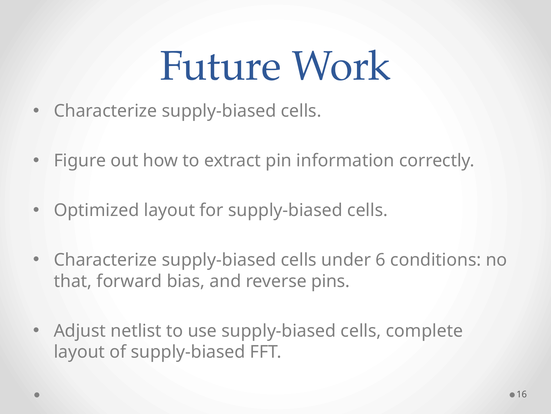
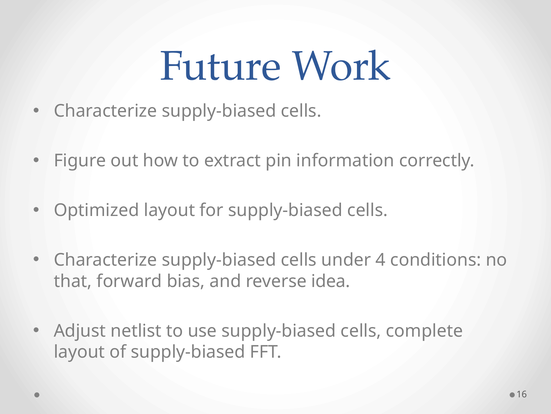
6: 6 -> 4 (381, 260)
pins: pins -> idea (331, 281)
